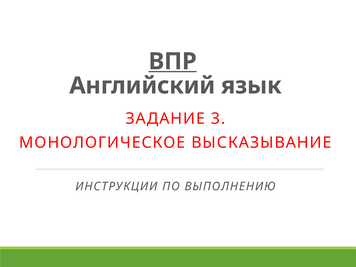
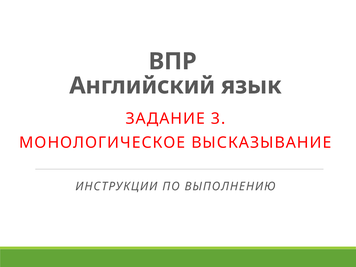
ВПР underline: present -> none (173, 61)
